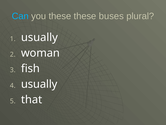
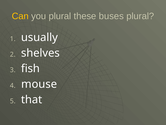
Can colour: light blue -> yellow (20, 16)
you these: these -> plural (60, 16)
woman: woman -> shelves (40, 53)
usually: usually -> mouse (39, 84)
